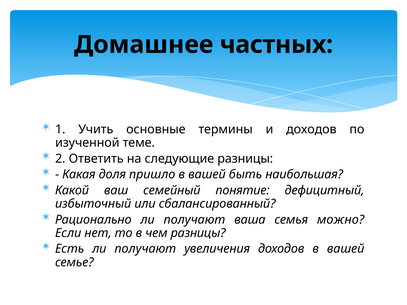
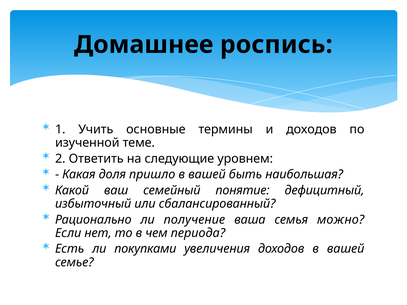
частных: частных -> роспись (276, 45)
следующие разницы: разницы -> уровнем (245, 159)
Рационально ли получают: получают -> получение (194, 220)
чем разницы: разницы -> периода (198, 233)
Есть ли получают: получают -> покупками (145, 249)
